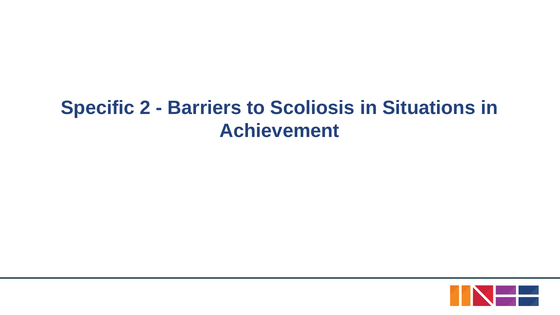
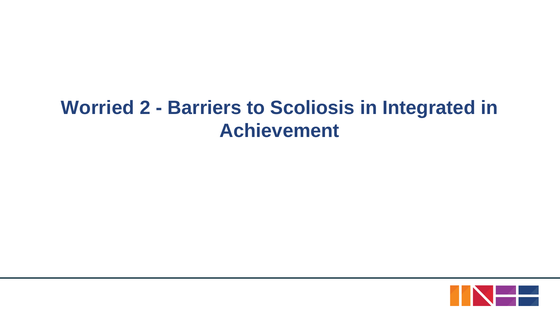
Specific: Specific -> Worried (98, 108)
Situations: Situations -> Integrated (429, 108)
